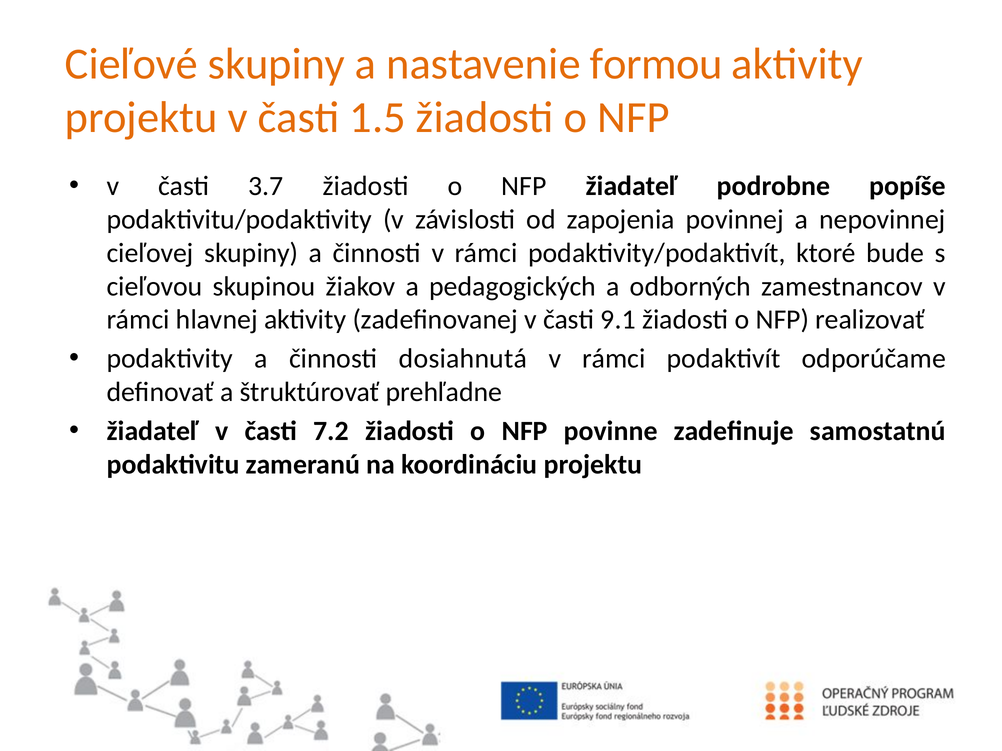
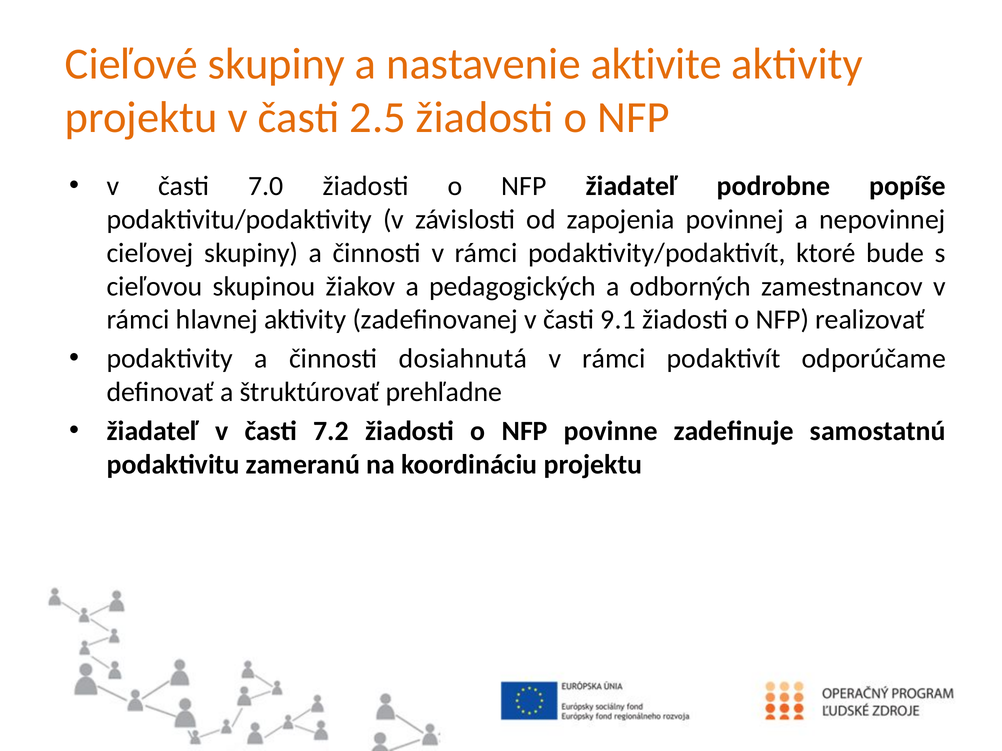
formou: formou -> aktivite (656, 64)
1.5: 1.5 -> 2.5 (378, 118)
3.7: 3.7 -> 7.0 (266, 186)
